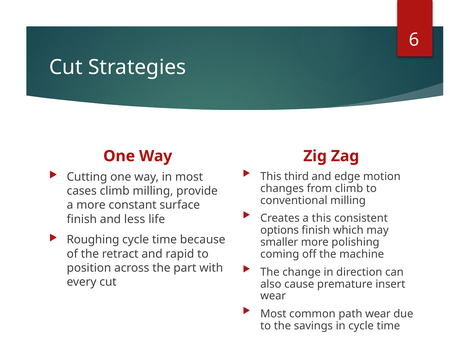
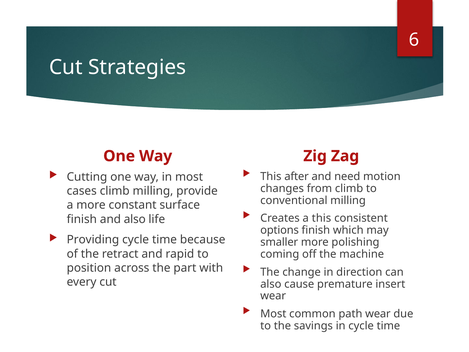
third: third -> after (297, 176)
edge: edge -> need (347, 176)
and less: less -> also (135, 219)
Roughing: Roughing -> Providing (93, 240)
